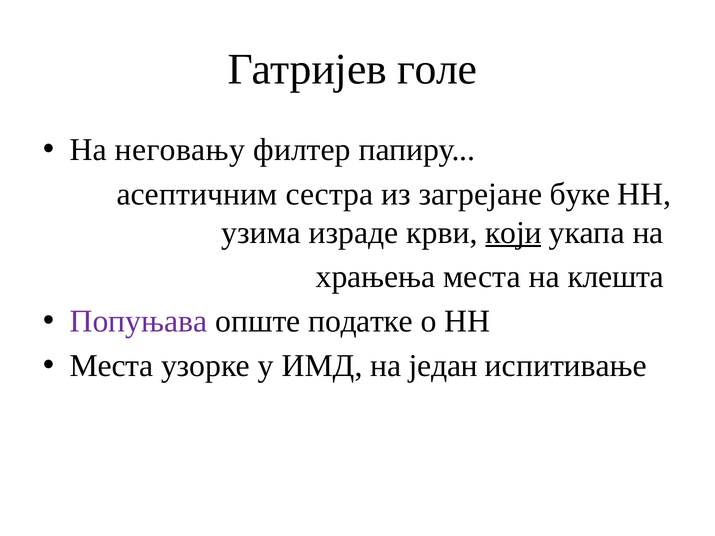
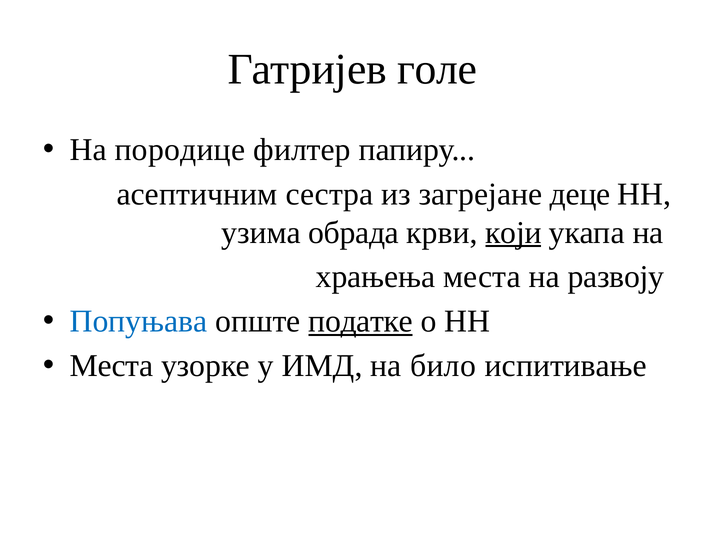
неговању: неговању -> породице (180, 150)
буке: буке -> деце (580, 194)
израде: израде -> обрада (354, 233)
клешта: клешта -> развоју (616, 277)
Попуњава colour: purple -> blue (138, 322)
податке underline: none -> present (361, 322)
један: један -> било (443, 366)
